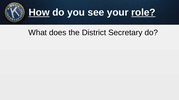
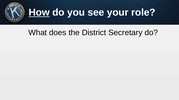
role underline: present -> none (143, 12)
